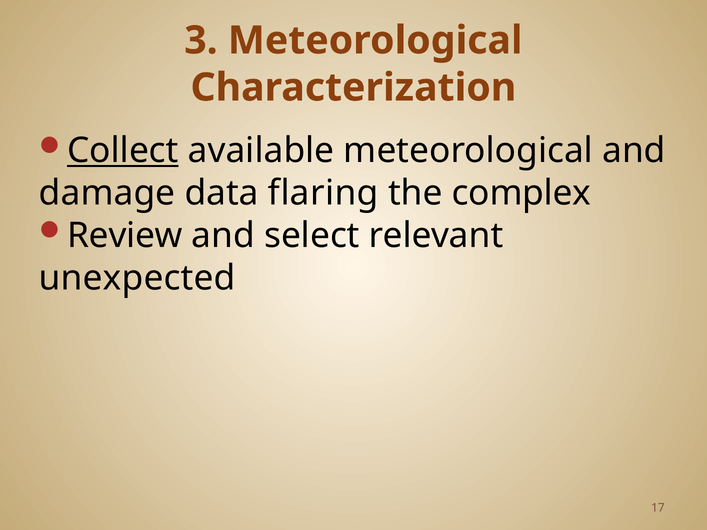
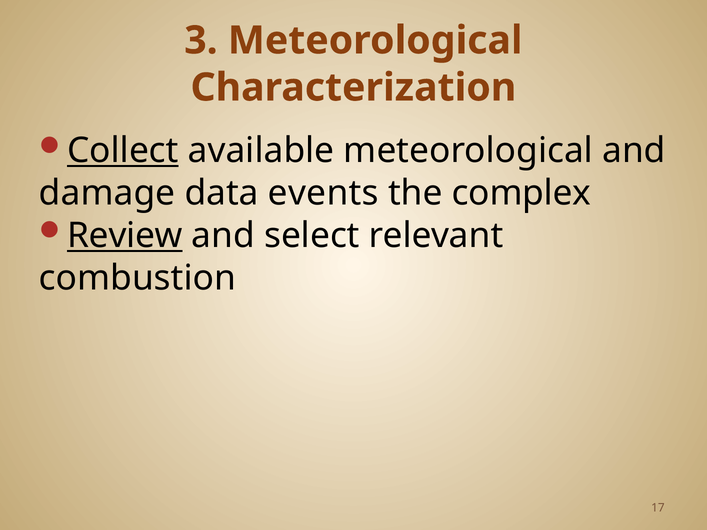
flaring: flaring -> events (323, 193)
Review underline: none -> present (125, 236)
unexpected: unexpected -> combustion (137, 278)
